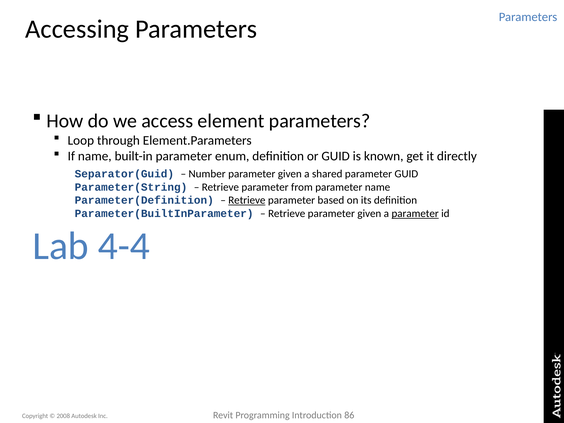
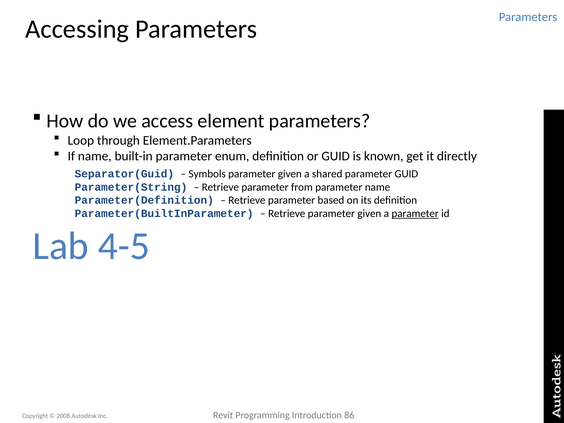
Number: Number -> Symbols (207, 174)
Retrieve underline: present -> none (247, 200)
4-4: 4-4 -> 4-5 (124, 246)
